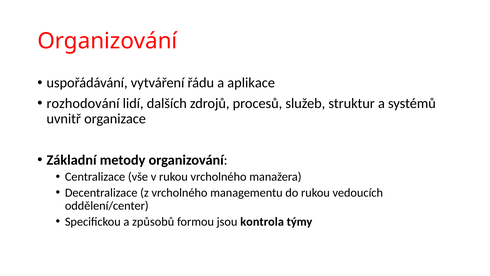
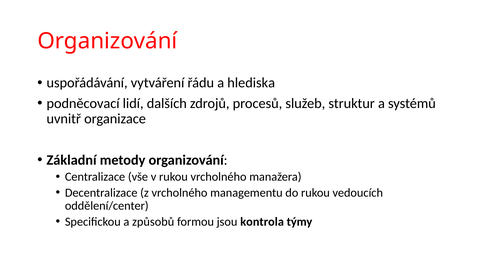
aplikace: aplikace -> hlediska (251, 83)
rozhodování: rozhodování -> podněcovací (83, 103)
